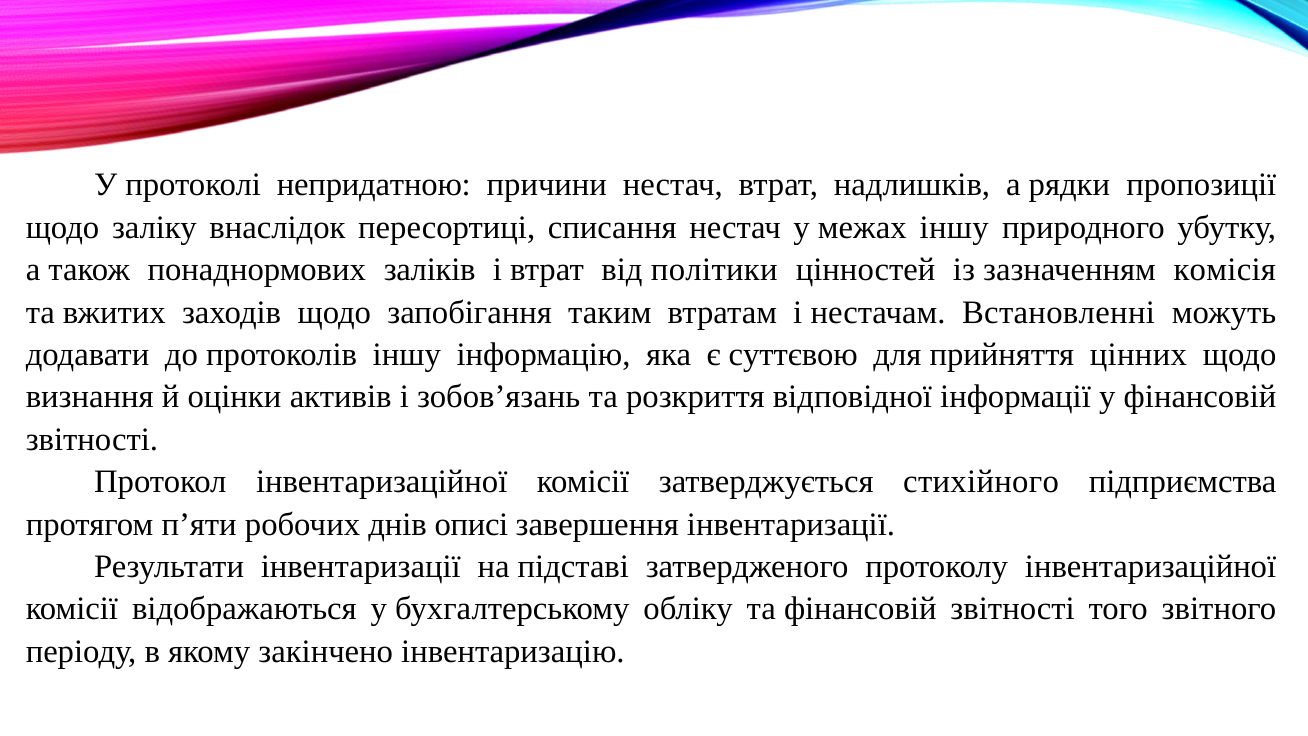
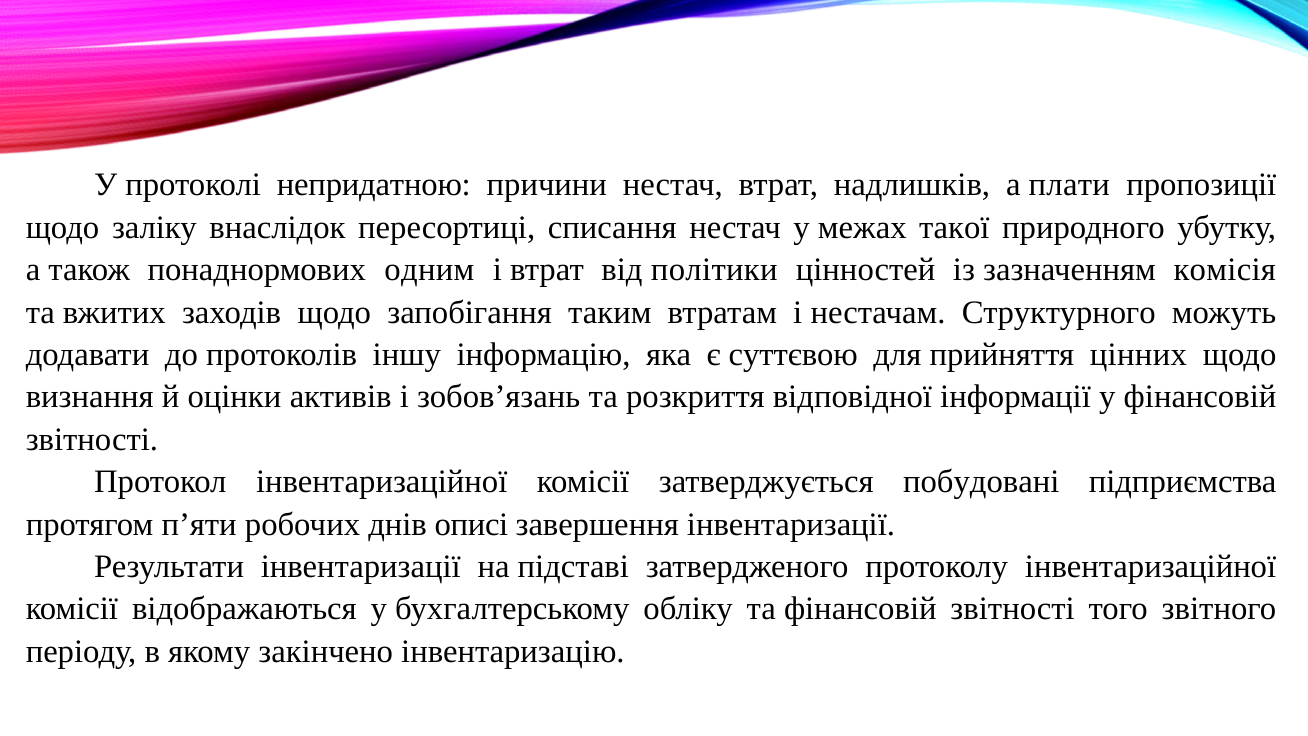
рядки: рядки -> плати (1069, 185)
межах іншу: іншу -> такої (954, 227)
заліків: заліків -> одним (429, 270)
Встановленні: Встановленні -> Структурного (1059, 312)
стихійного: стихійного -> побудовані (981, 482)
